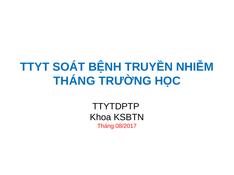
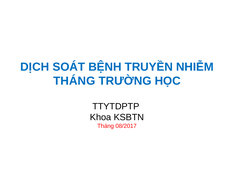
TTYT: TTYT -> DỊCH (35, 67)
